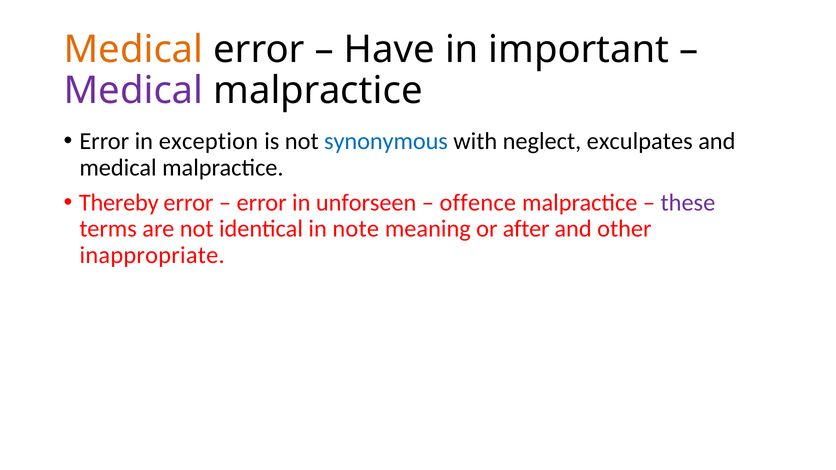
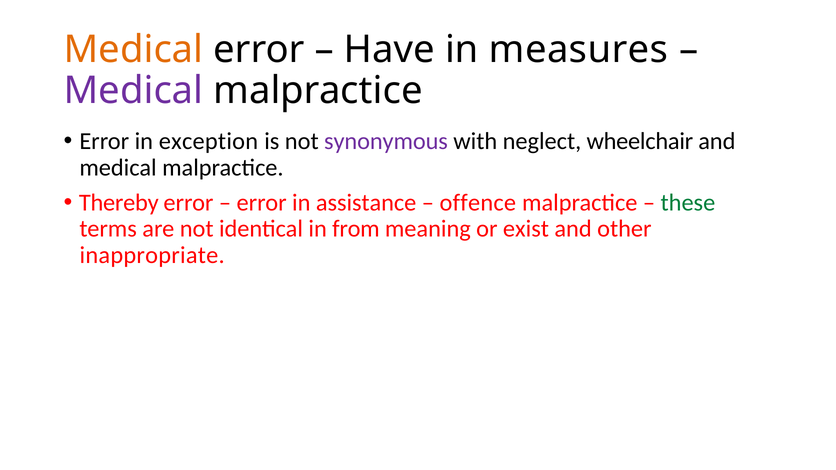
important: important -> measures (579, 50)
synonymous colour: blue -> purple (386, 141)
exculpates: exculpates -> wheelchair (640, 141)
unforseen: unforseen -> assistance (366, 203)
these colour: purple -> green (688, 203)
note: note -> from (356, 229)
after: after -> exist (526, 229)
